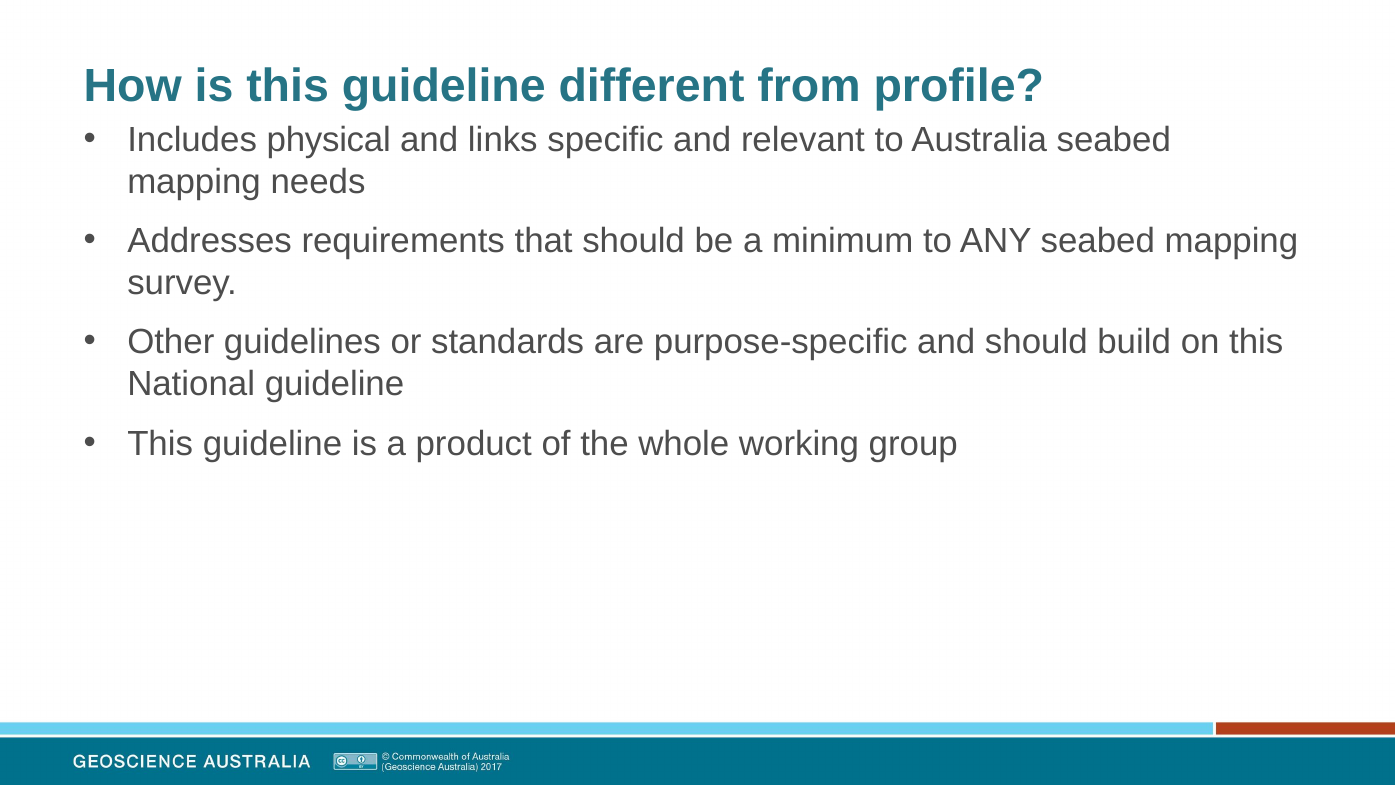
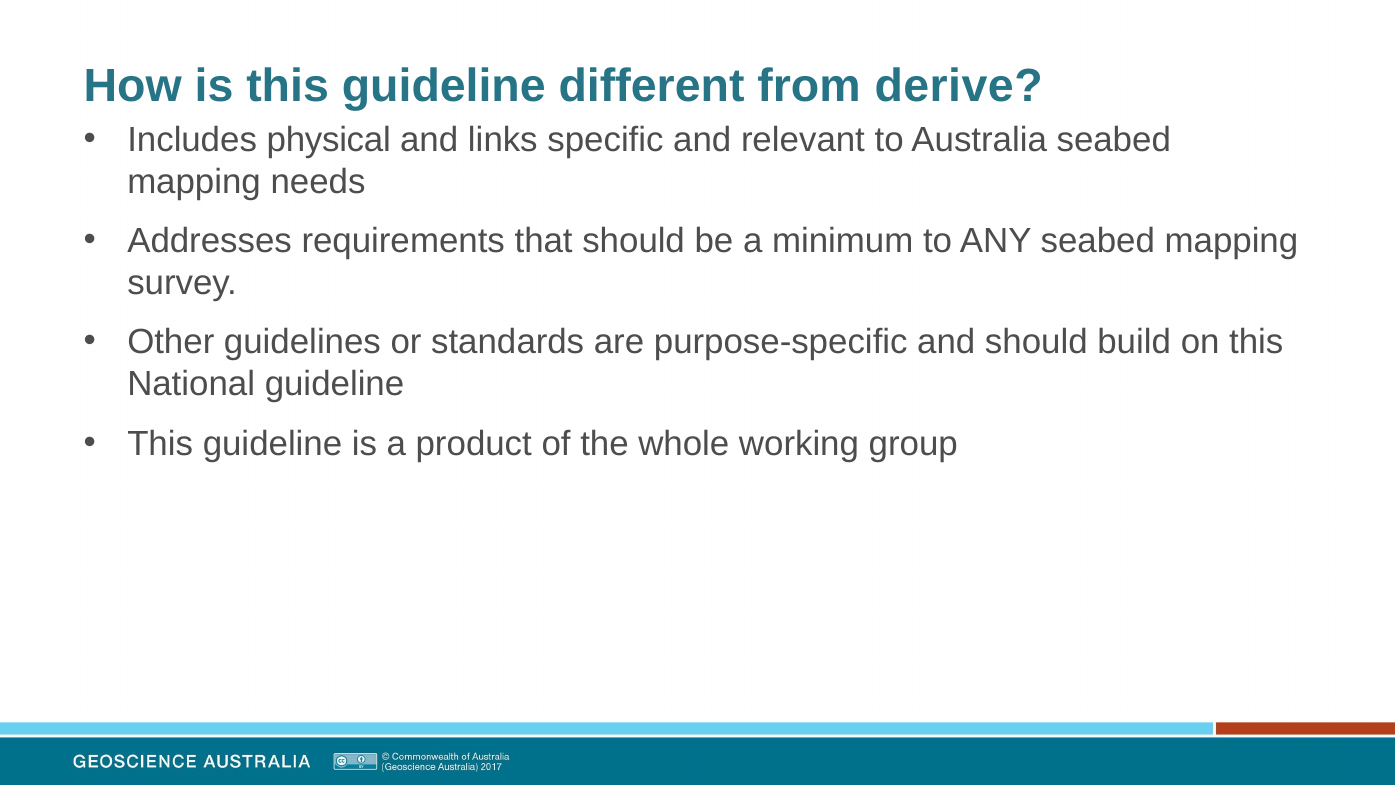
profile: profile -> derive (959, 86)
